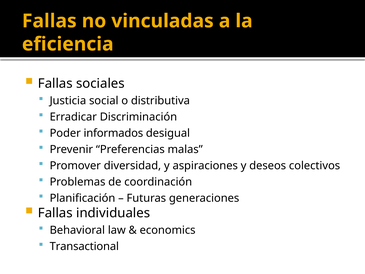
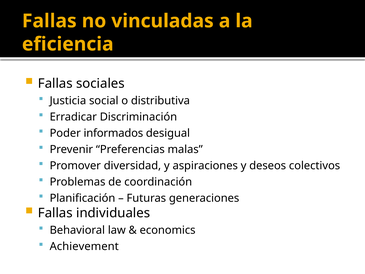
Transactional: Transactional -> Achievement (84, 246)
